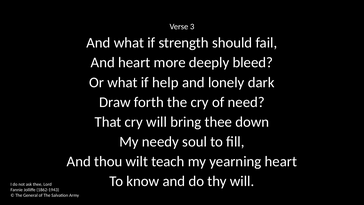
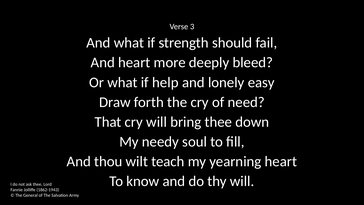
dark: dark -> easy (261, 82)
